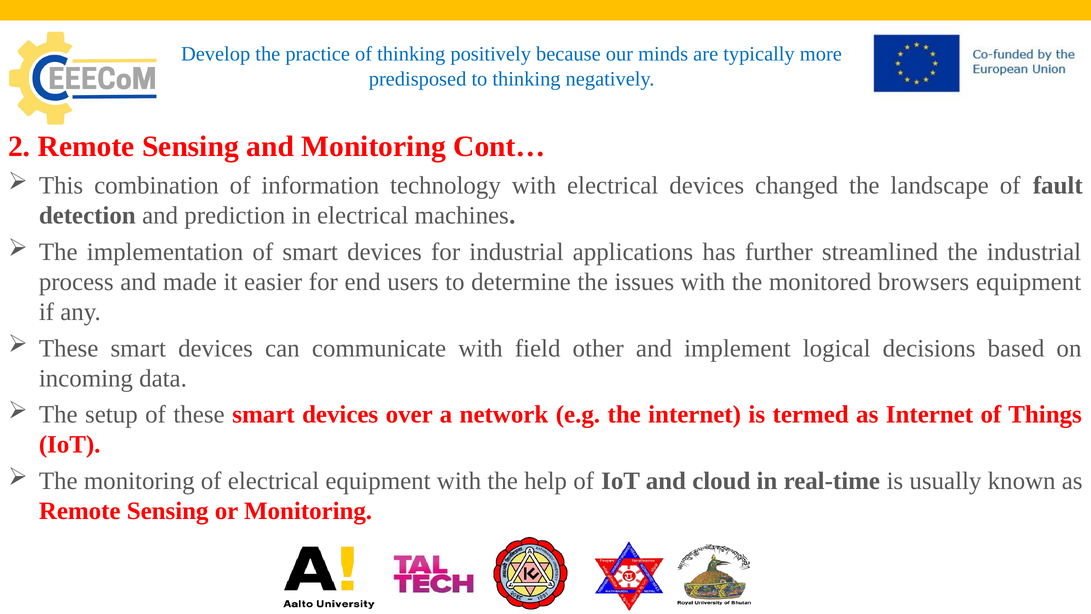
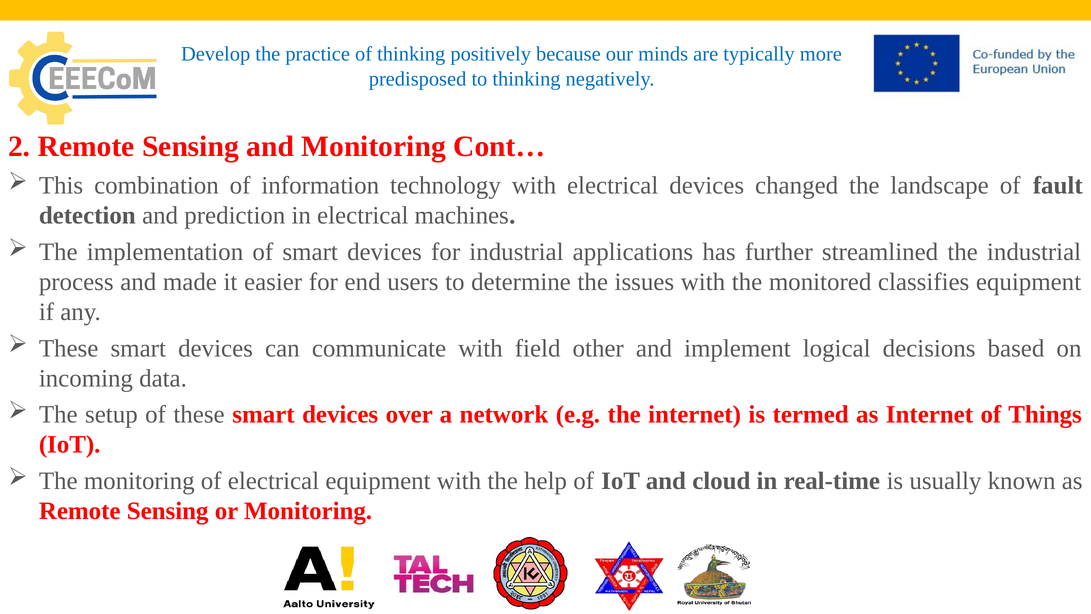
browsers: browsers -> classifies (924, 282)
